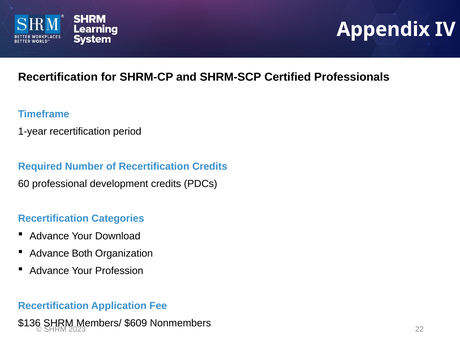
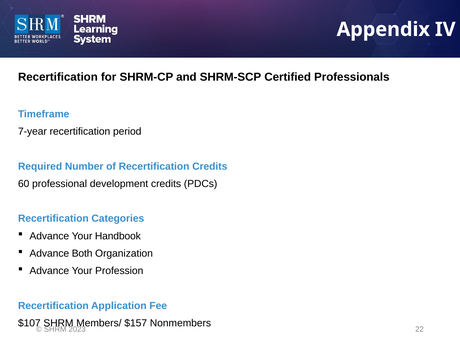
1-year: 1-year -> 7-year (32, 131)
Download: Download -> Handbook (118, 236)
$136: $136 -> $107 (29, 323)
$609: $609 -> $157 (136, 323)
